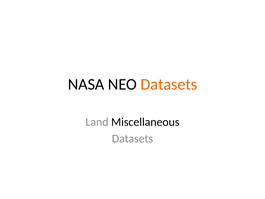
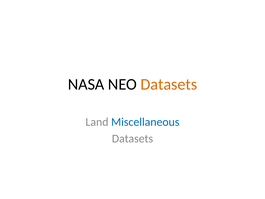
Miscellaneous colour: black -> blue (145, 122)
